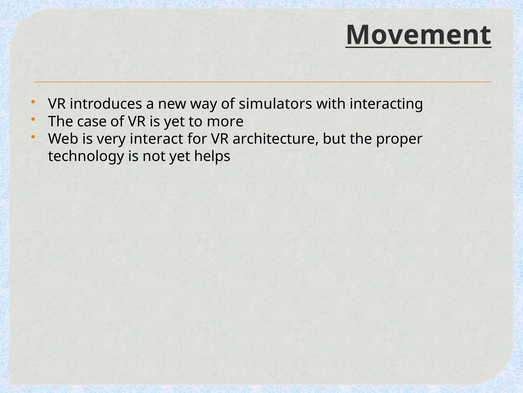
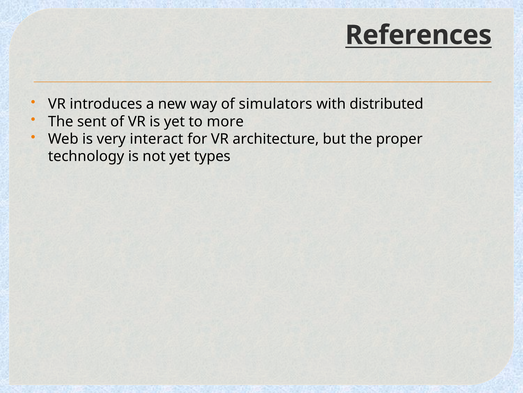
Movement: Movement -> References (419, 35)
interacting: interacting -> distributed (387, 104)
case: case -> sent (92, 121)
helps: helps -> types (212, 156)
